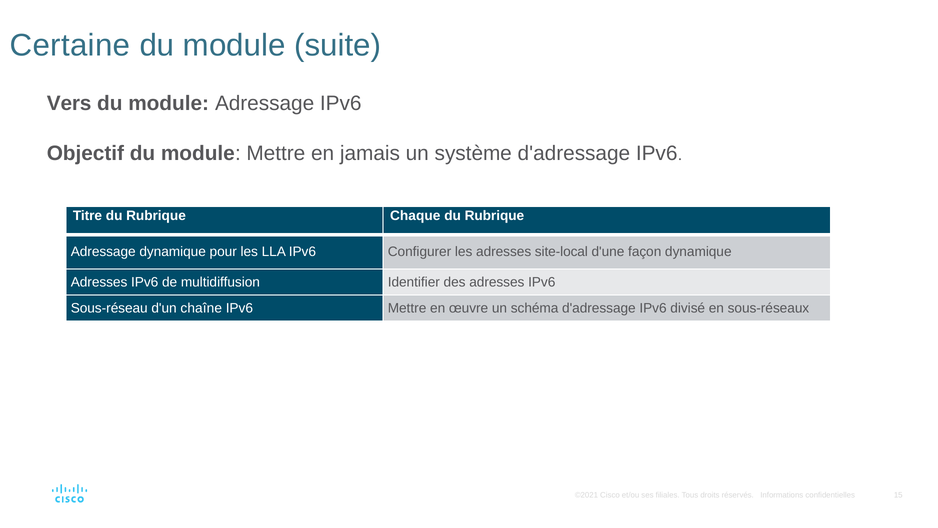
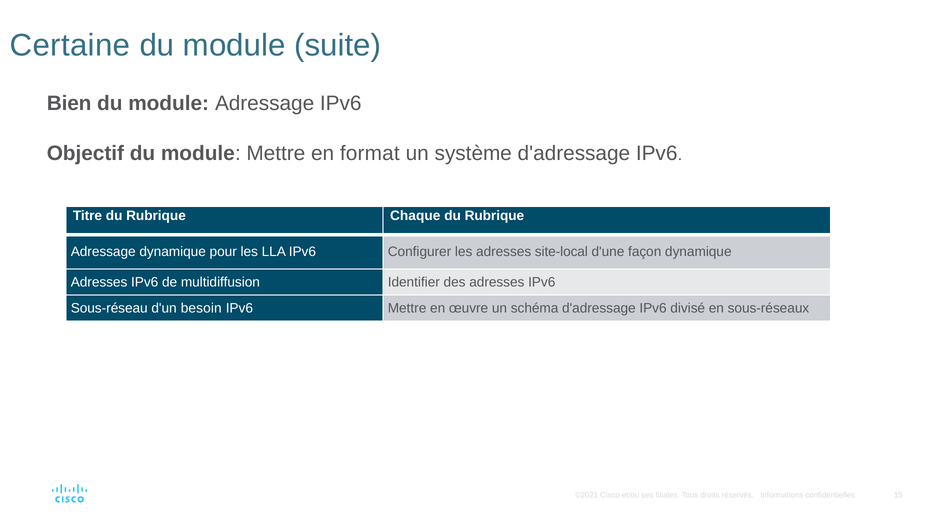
Vers: Vers -> Bien (69, 103)
jamais: jamais -> format (370, 153)
chaîne: chaîne -> besoin (201, 308)
